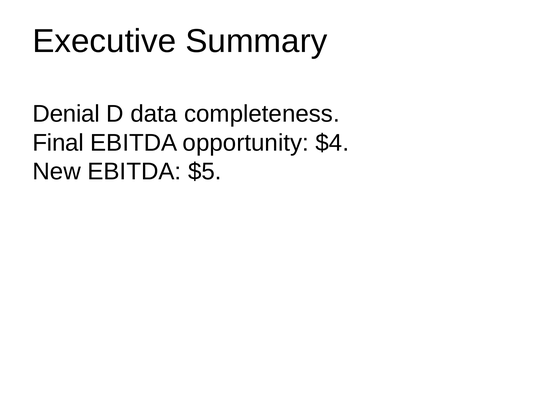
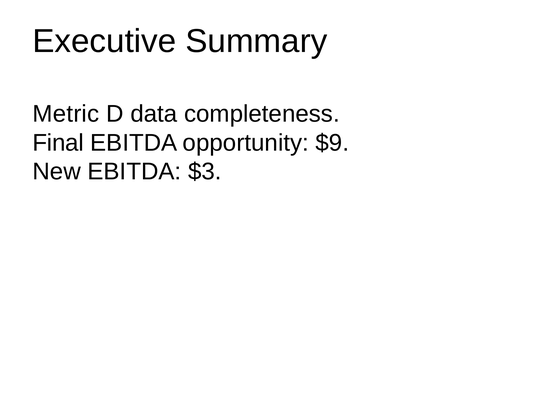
Denial: Denial -> Metric (66, 114)
$4: $4 -> $9 (332, 143)
$5: $5 -> $3 (205, 172)
